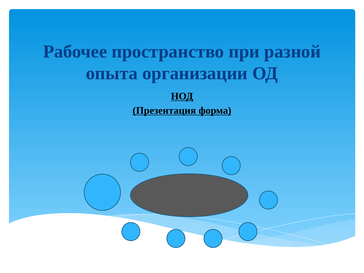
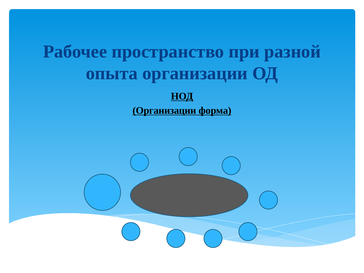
Презентация: Презентация -> Организации (164, 111)
